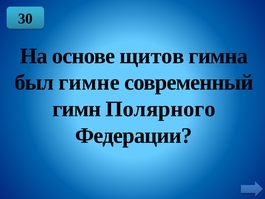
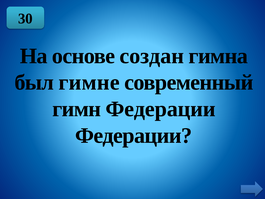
щитов: щитов -> создан (152, 56)
гимн Полярного: Полярного -> Федерации (161, 109)
